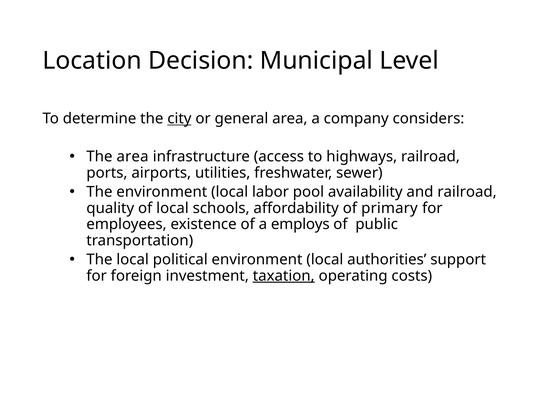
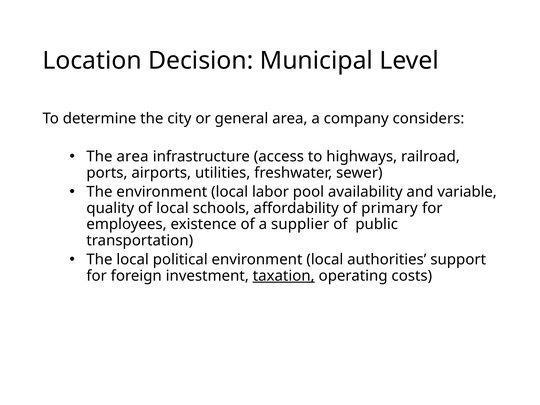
city underline: present -> none (179, 119)
and railroad: railroad -> variable (467, 192)
employs: employs -> supplier (300, 224)
